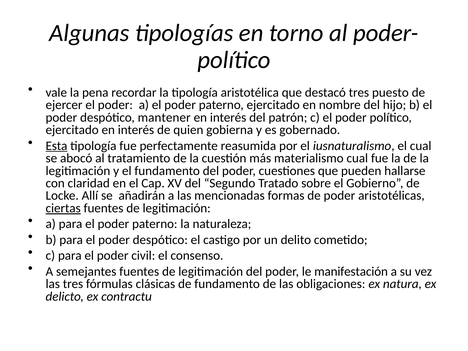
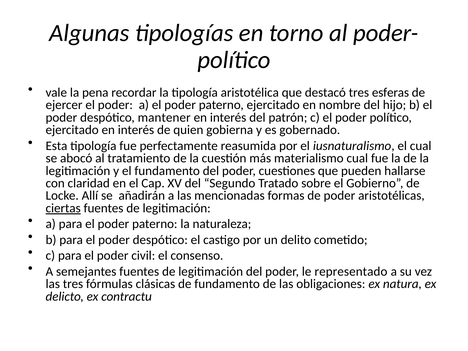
puesto: puesto -> esferas (390, 92)
Esta underline: present -> none (57, 146)
manifestación: manifestación -> representado (351, 271)
